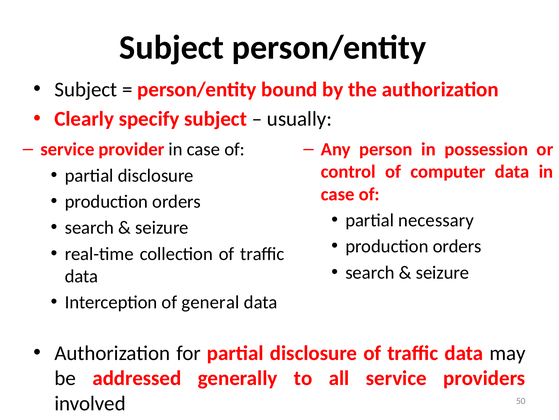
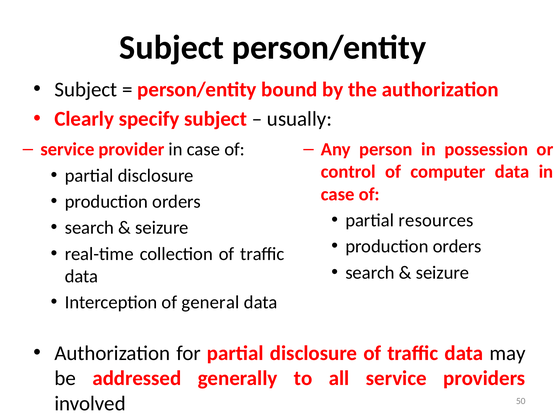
necessary: necessary -> resources (436, 220)
